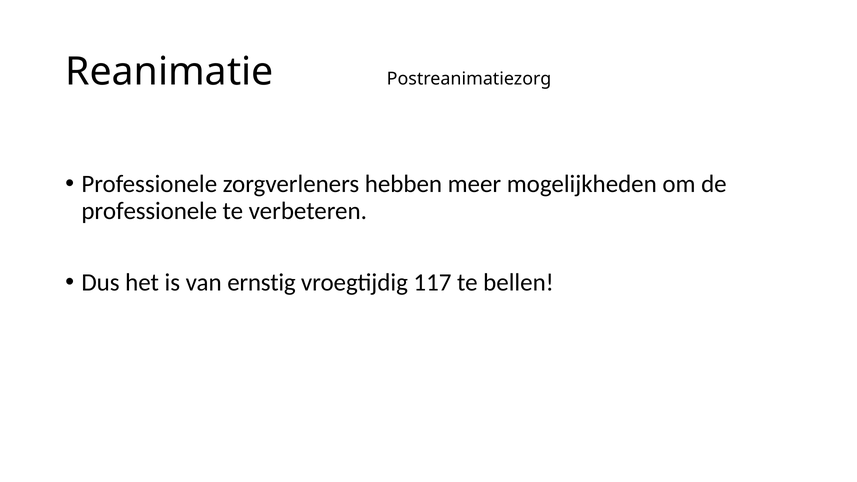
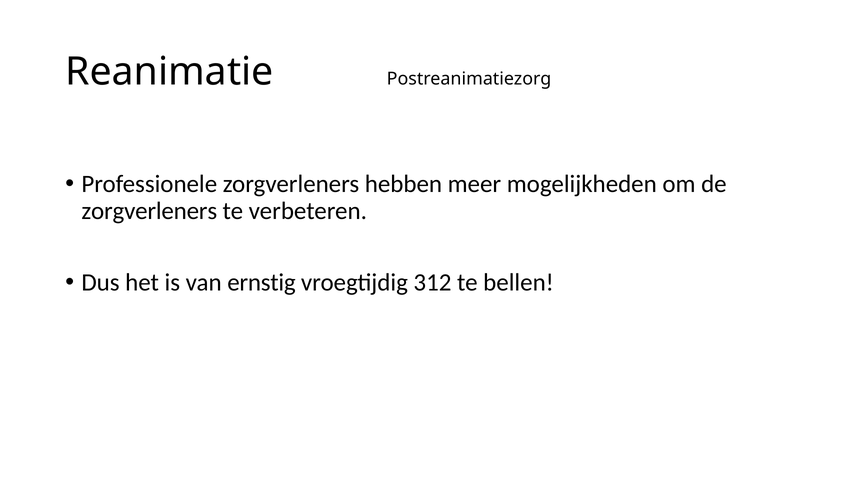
professionele: professionele -> zorgverleners (149, 211)
117: 117 -> 312 (432, 283)
